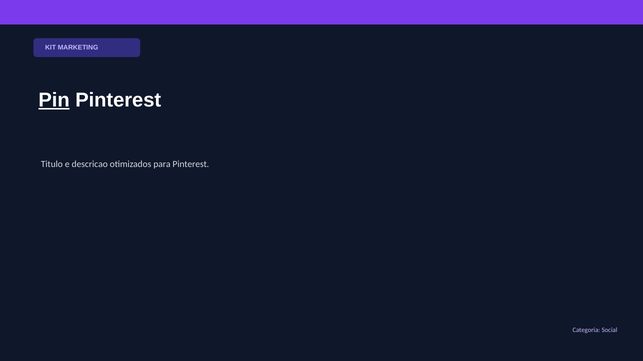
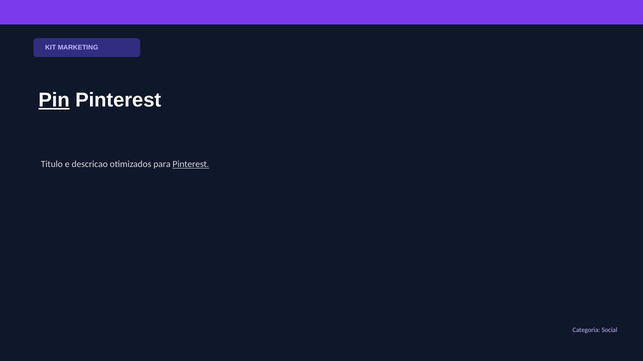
Pinterest underline: none -> present (191, 165)
